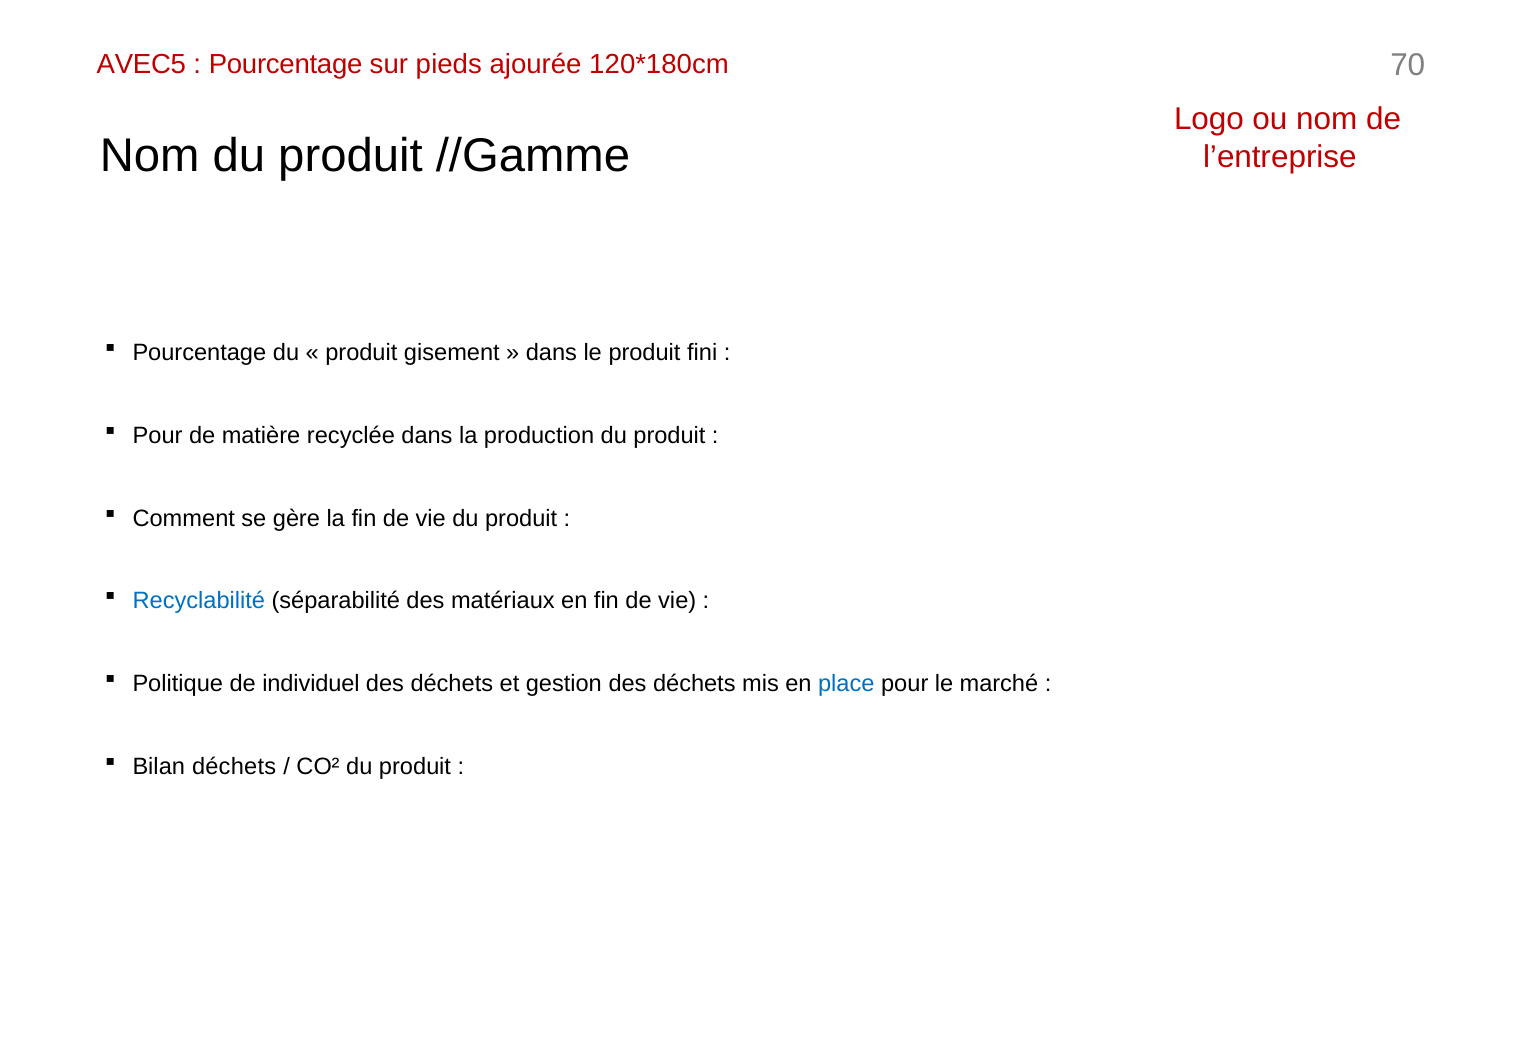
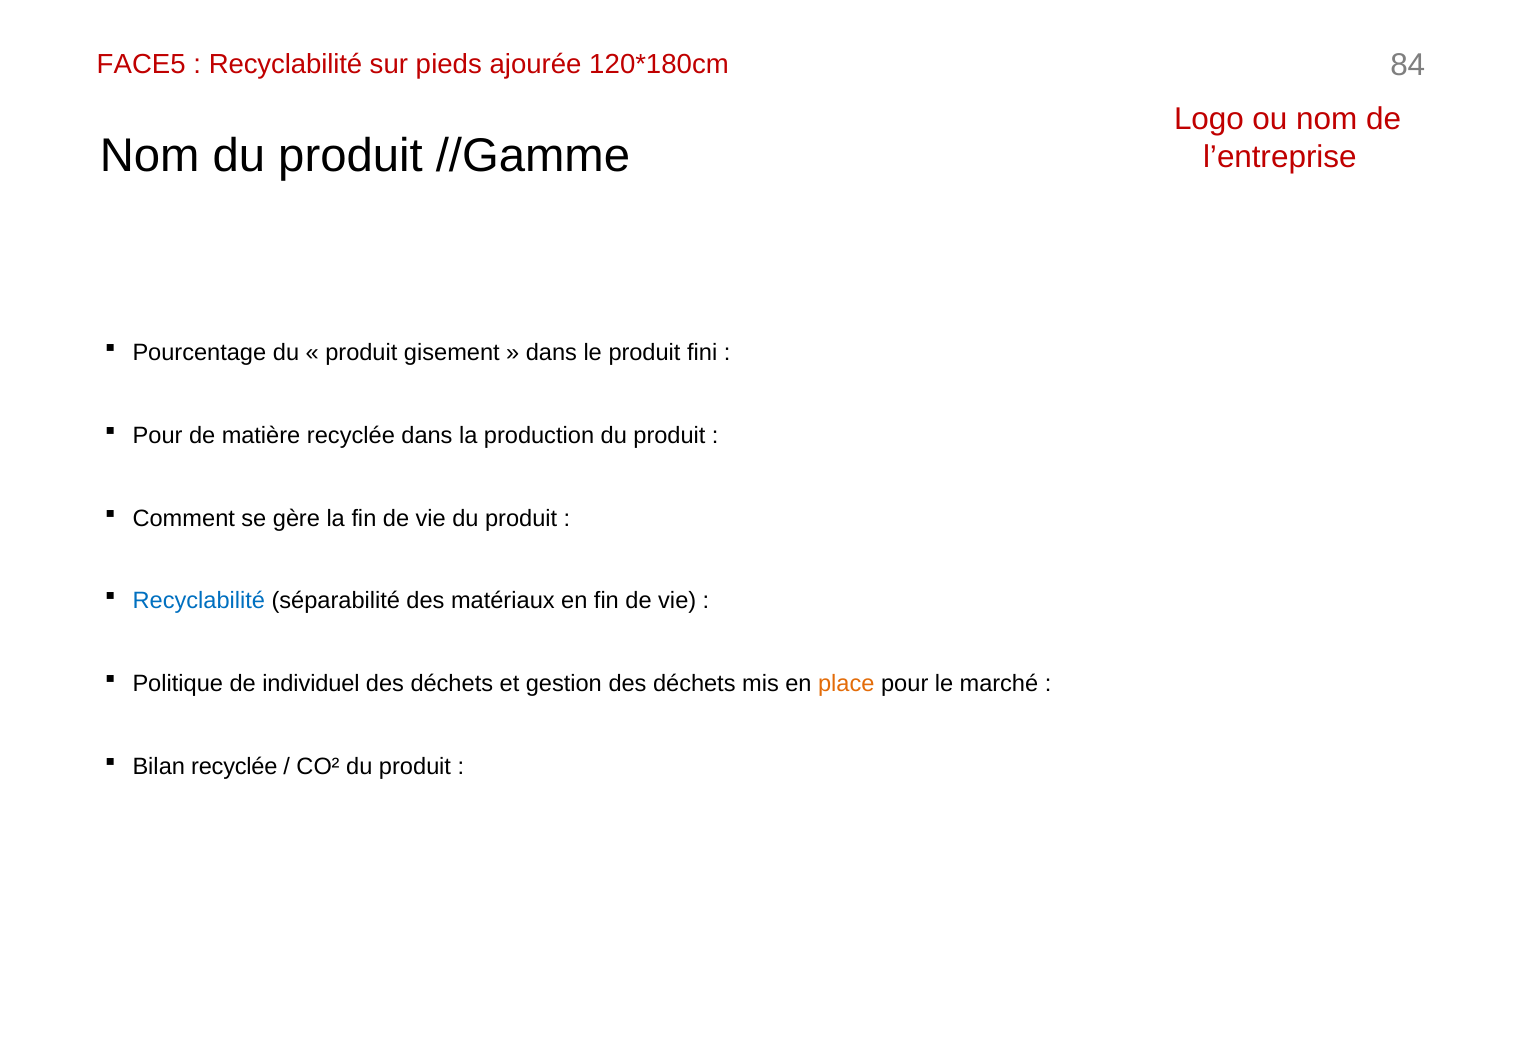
AVEC5: AVEC5 -> FACE5 (141, 65)
Pourcentage: Pourcentage -> Recyclabilité (286, 65)
70: 70 -> 84 (1408, 65)
place colour: blue -> orange (846, 684)
Bilan déchets: déchets -> recyclée (234, 767)
